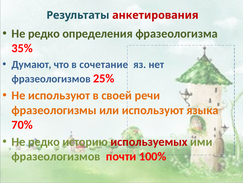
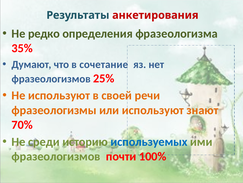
языка: языка -> знают (202, 110)
редко: редко -> среди (44, 141)
используемых colour: red -> blue (149, 141)
